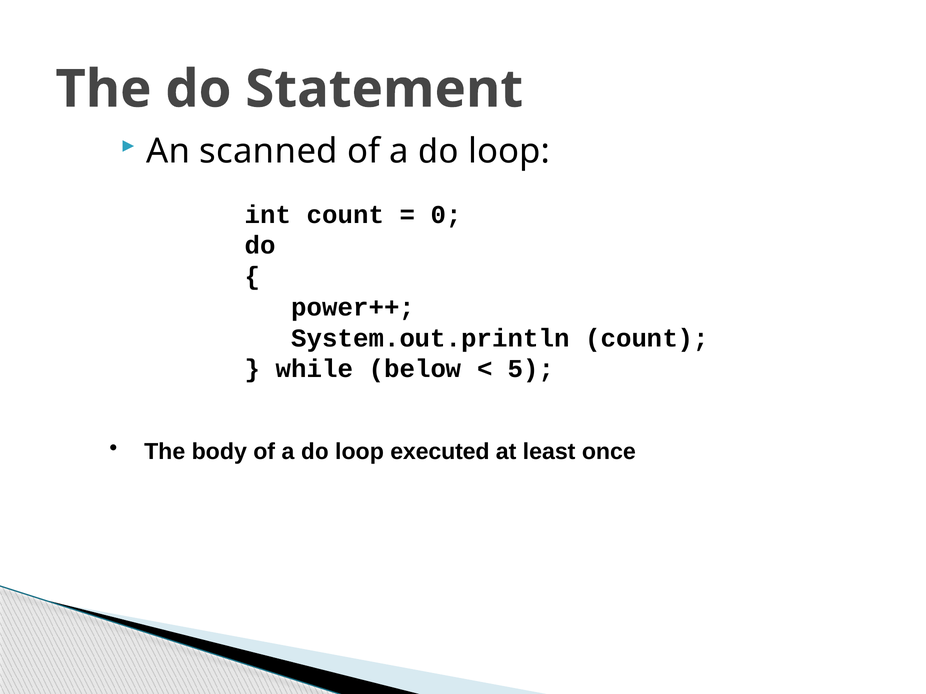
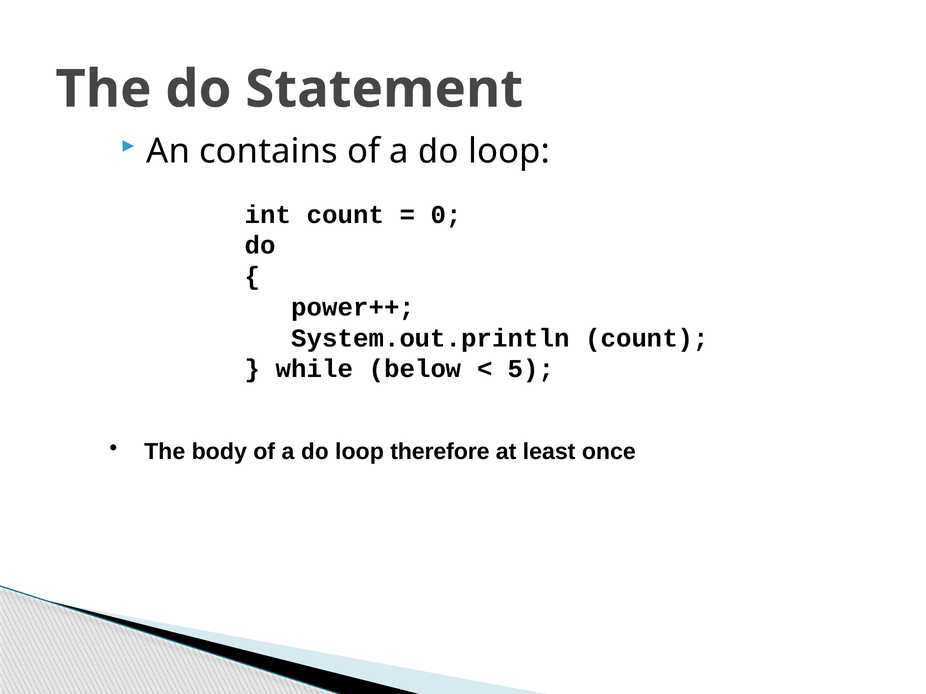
scanned: scanned -> contains (269, 151)
executed: executed -> therefore (440, 452)
